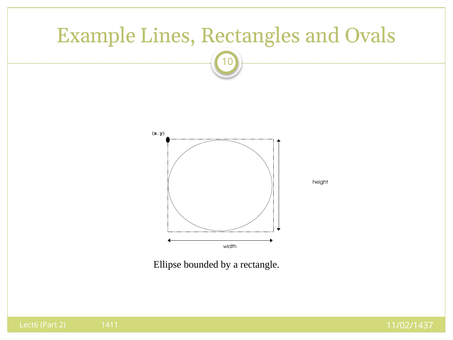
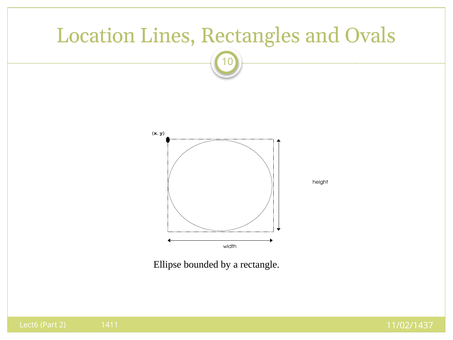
Example: Example -> Location (96, 36)
